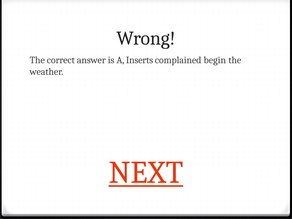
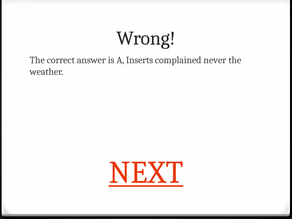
begin: begin -> never (215, 60)
